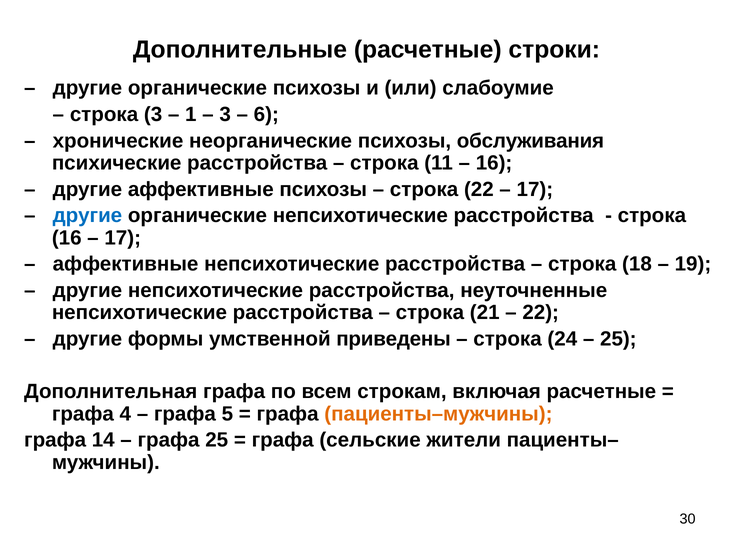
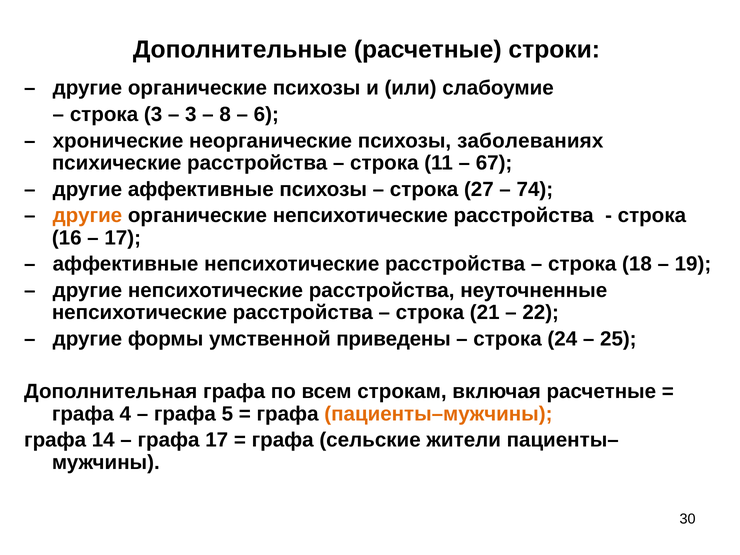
1: 1 -> 3 (191, 114)
3: 3 -> 8 (225, 114)
обслуживания: обслуживания -> заболеваниях (530, 141)
16: 16 -> 67 (494, 163)
строка 22: 22 -> 27 (479, 189)
17: 17 -> 74 (535, 189)
другие colour: blue -> orange (87, 216)
графа 25: 25 -> 17 (217, 440)
